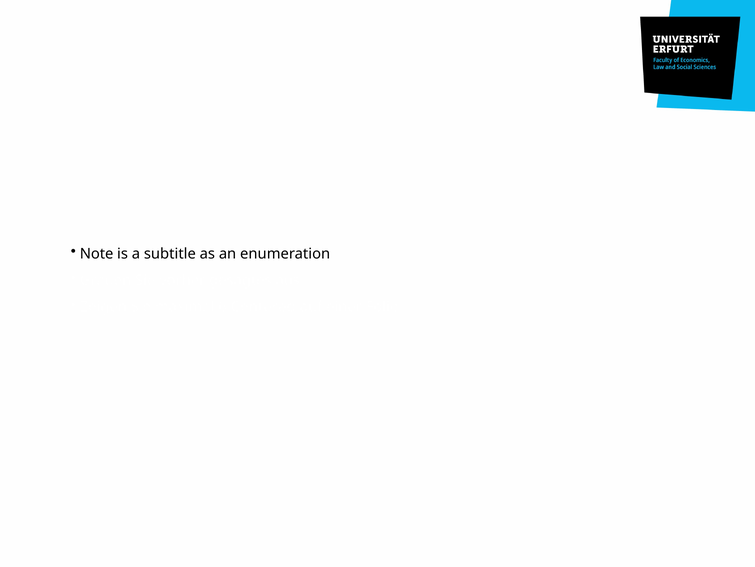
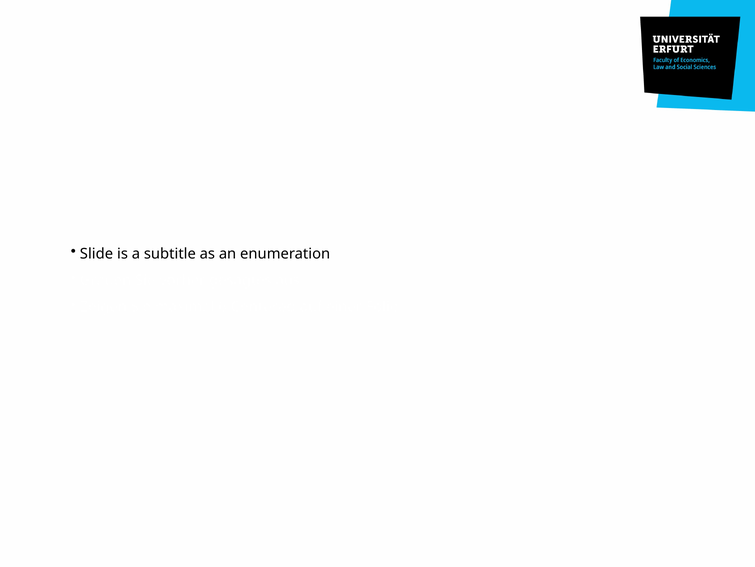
Note: Note -> Slide (97, 253)
